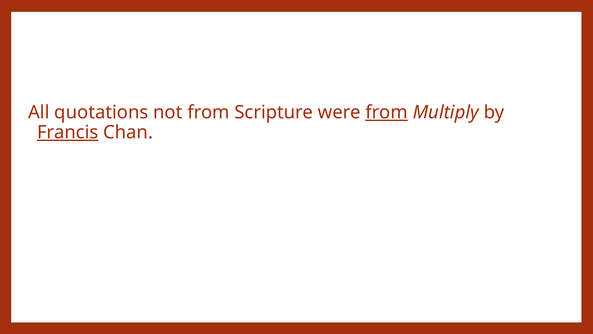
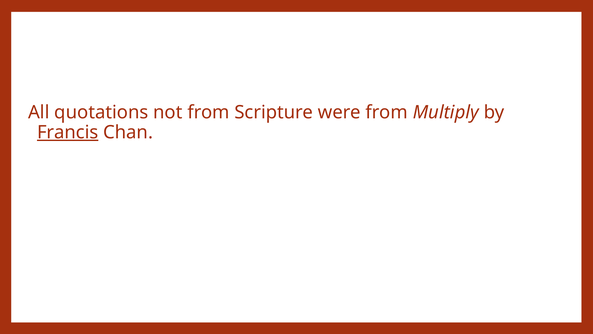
from underline: present -> none (387, 112)
